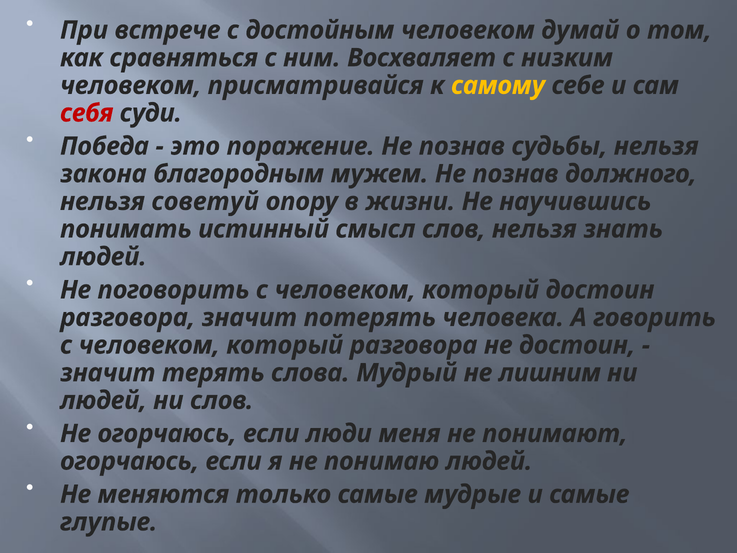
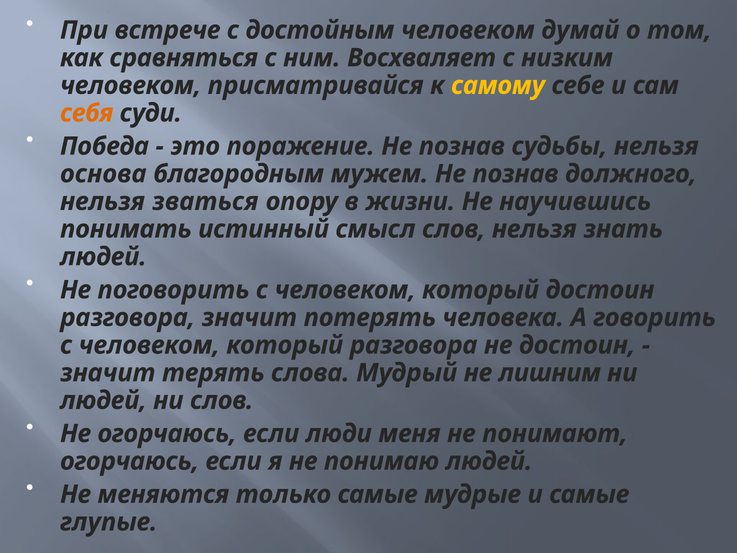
себя colour: red -> orange (87, 113)
закона: закона -> основа (103, 174)
советуй: советуй -> зваться (205, 201)
